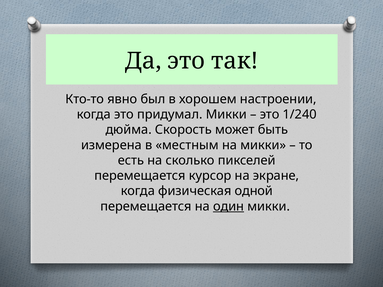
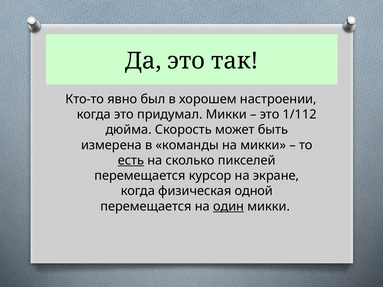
1/240: 1/240 -> 1/112 (300, 115)
местным: местным -> команды (187, 145)
есть underline: none -> present (131, 161)
